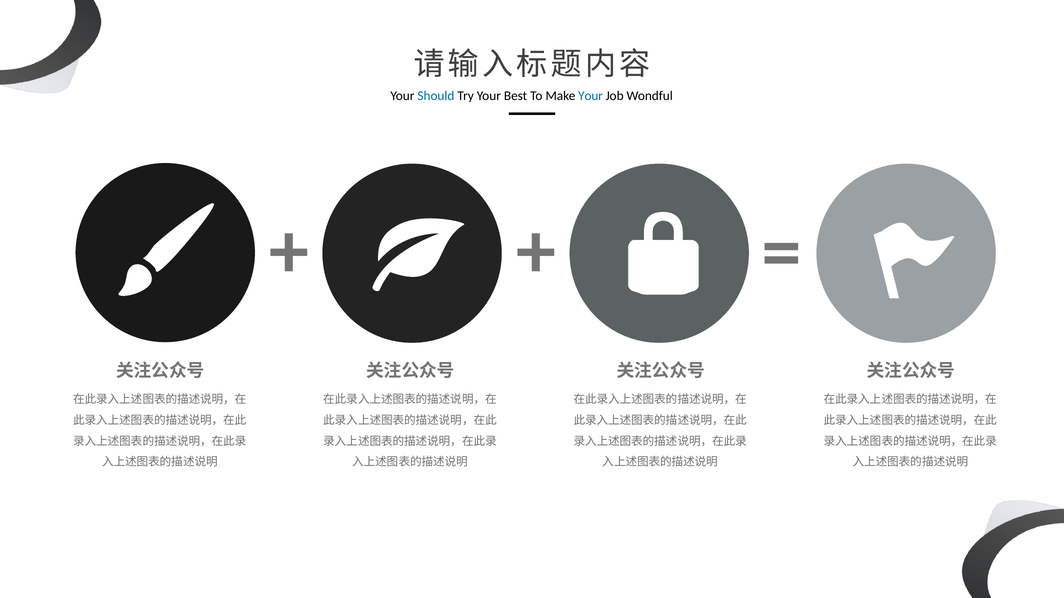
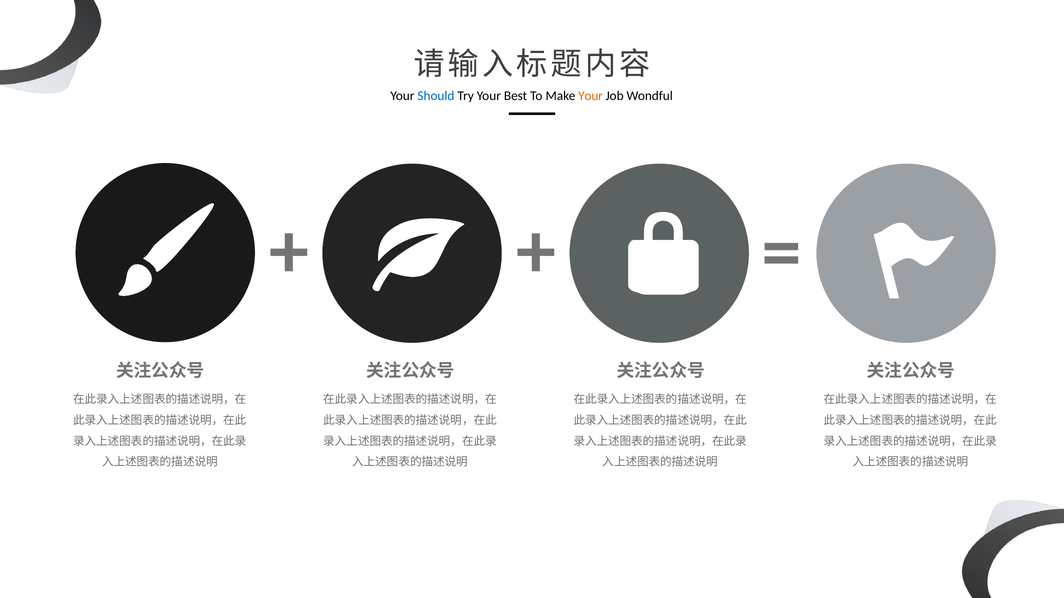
Your colour: blue -> orange (591, 96)
